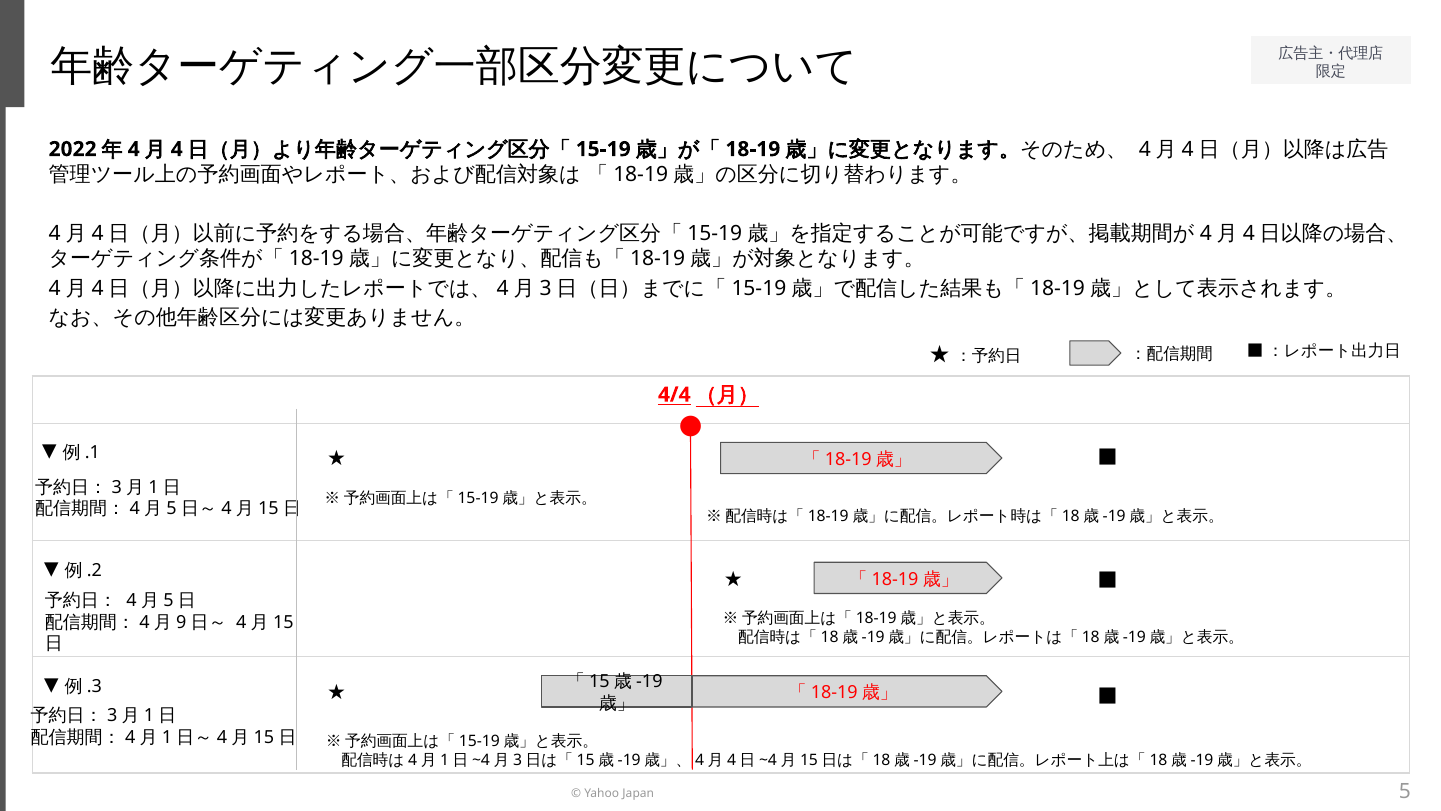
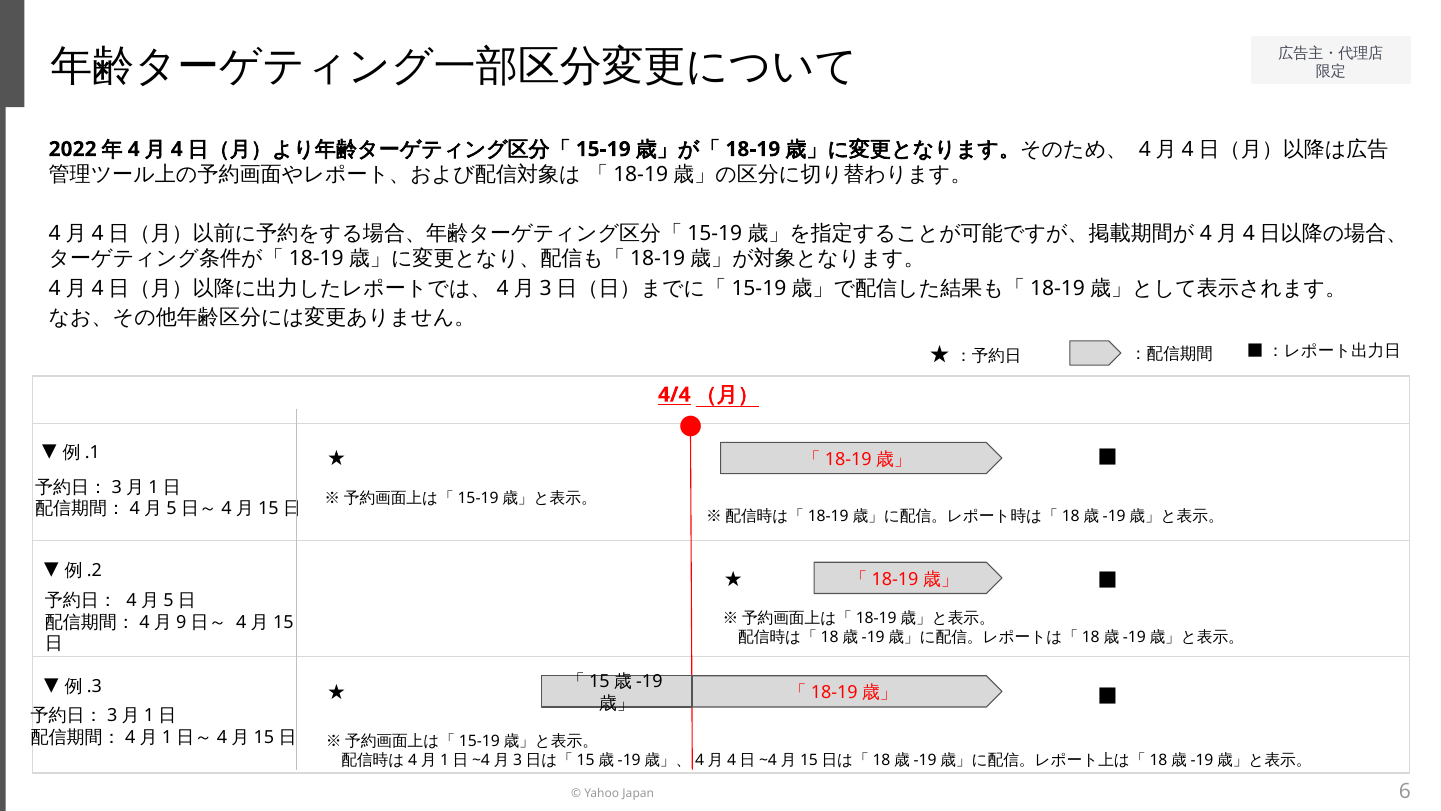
5: 5 -> 6 (1405, 791)
